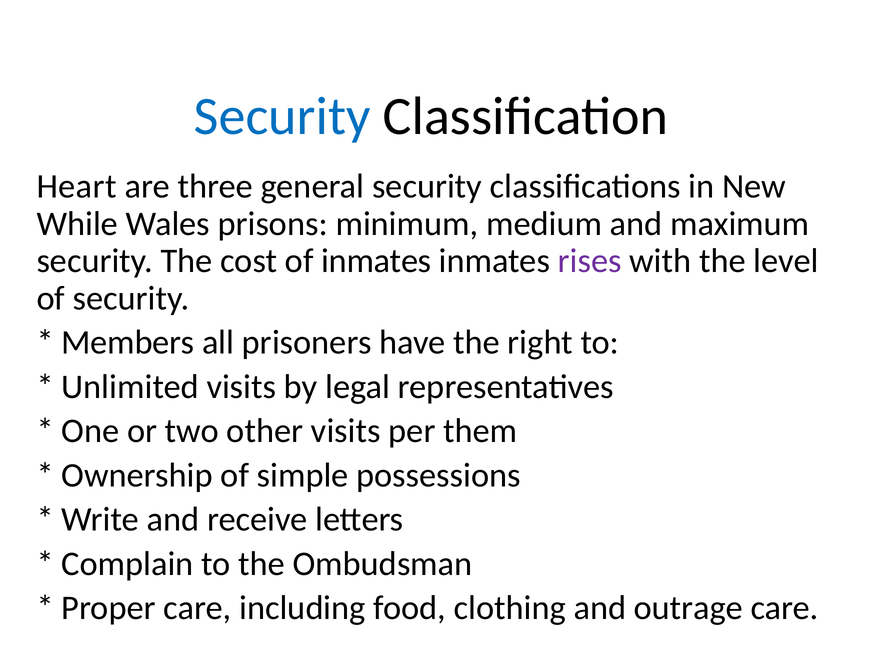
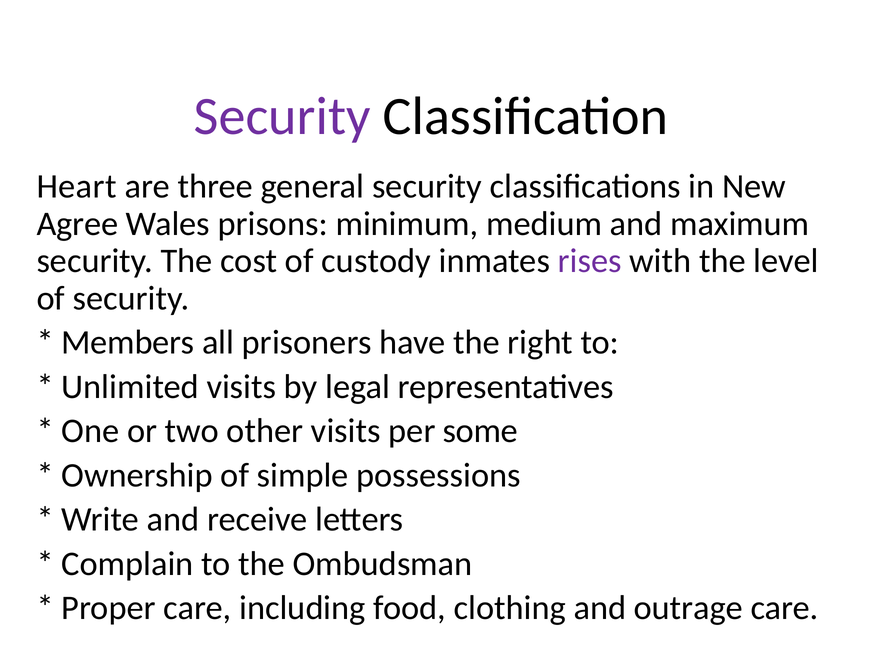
Security colour: blue -> purple (282, 116)
While: While -> Agree (77, 224)
of inmates: inmates -> custody (376, 261)
them: them -> some (480, 431)
